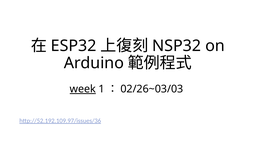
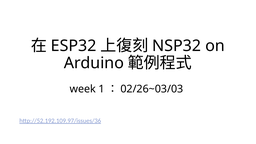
week underline: present -> none (83, 89)
